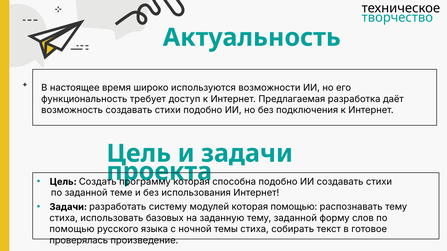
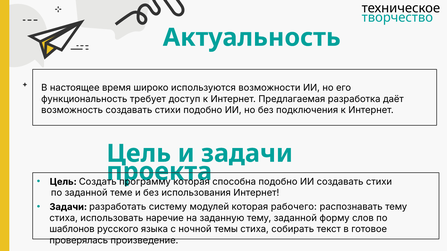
которая помощью: помощью -> рабочего (294, 207)
базовых: базовых -> наречие (165, 218)
помощью: помощью -> шаблонов (72, 230)
